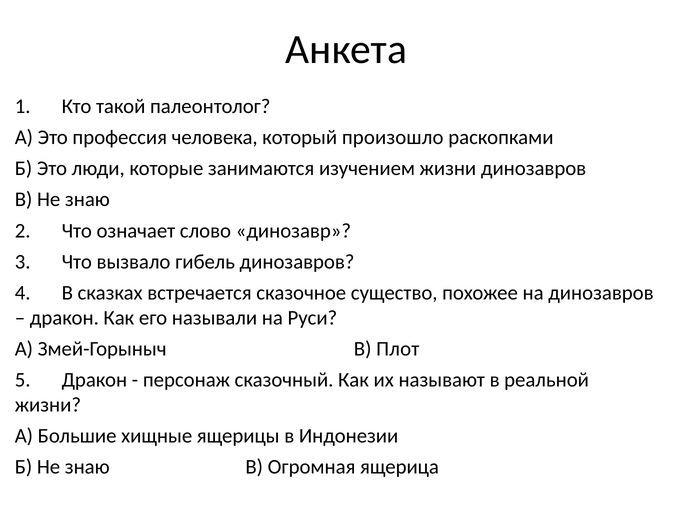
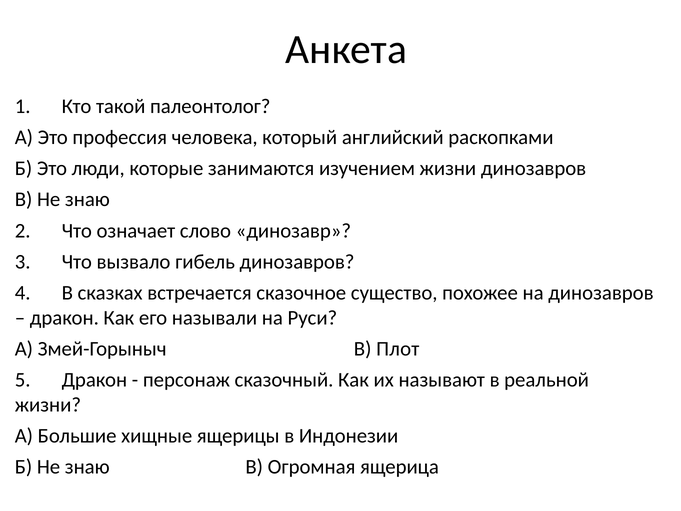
произошло: произошло -> английский (393, 137)
